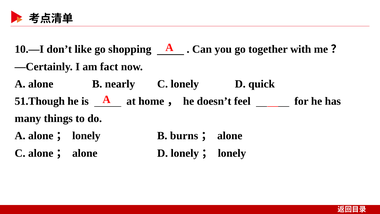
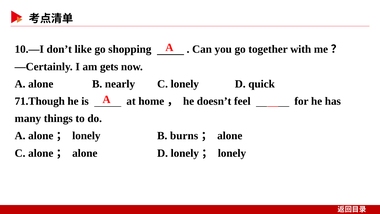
fact: fact -> gets (109, 67)
51.Though: 51.Though -> 71.Though (40, 101)
